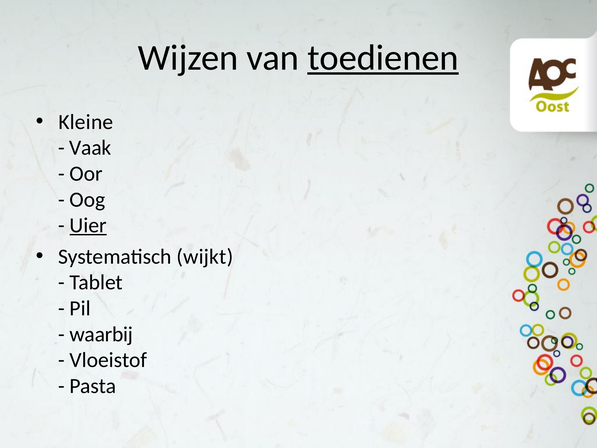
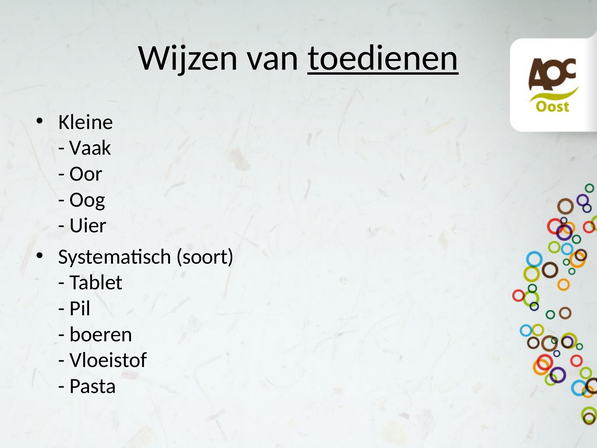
Uier underline: present -> none (88, 225)
wijkt: wijkt -> soort (205, 256)
waarbij: waarbij -> boeren (101, 334)
